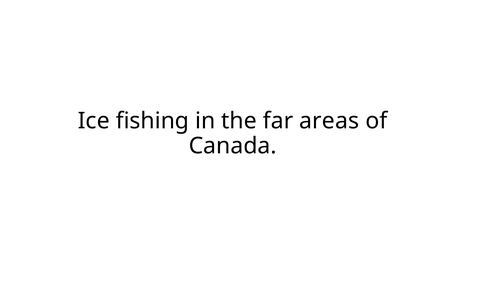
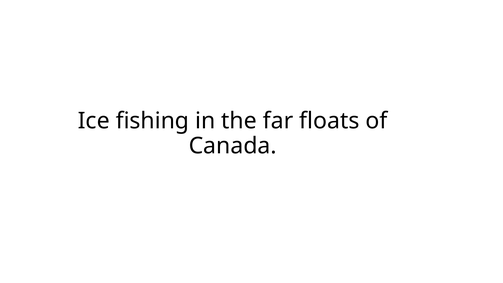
areas: areas -> floats (329, 121)
